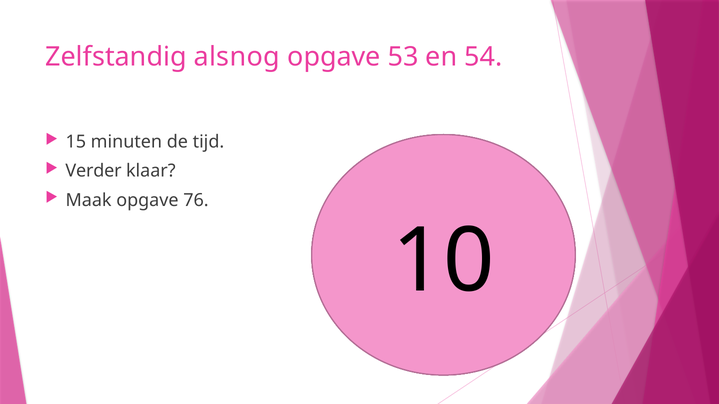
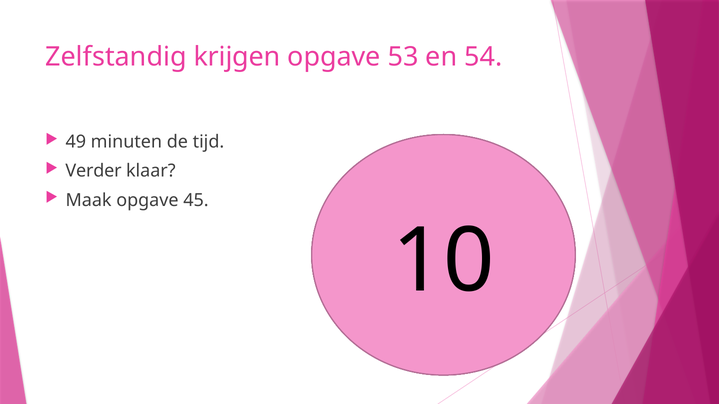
alsnog: alsnog -> krijgen (237, 57)
15: 15 -> 49 (76, 142)
76: 76 -> 45 (196, 200)
